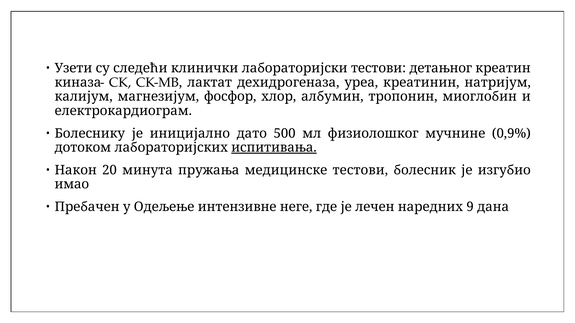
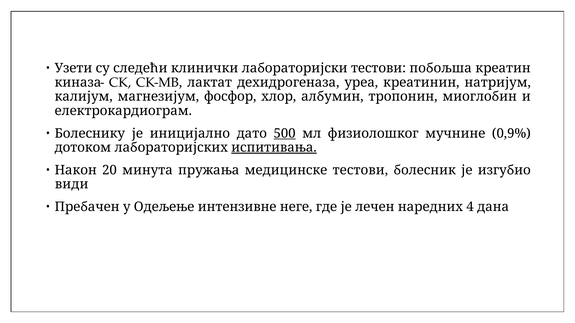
детањног: детањног -> побољша (441, 68)
500 underline: none -> present (285, 134)
имао: имао -> види (72, 185)
9: 9 -> 4 (470, 207)
